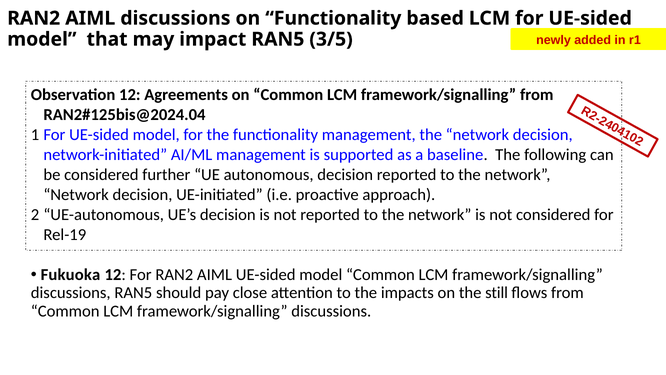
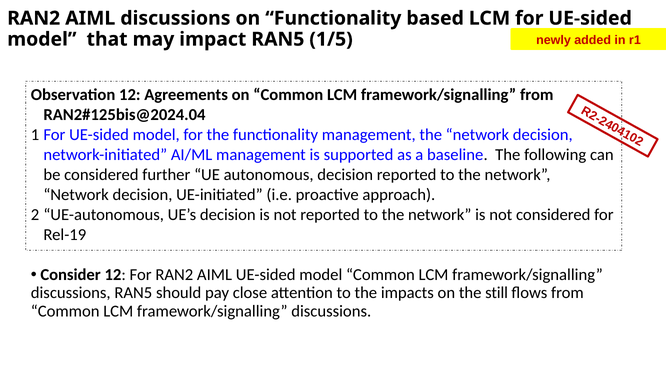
3/5: 3/5 -> 1/5 (331, 39)
Fukuoka: Fukuoka -> Consider (71, 275)
